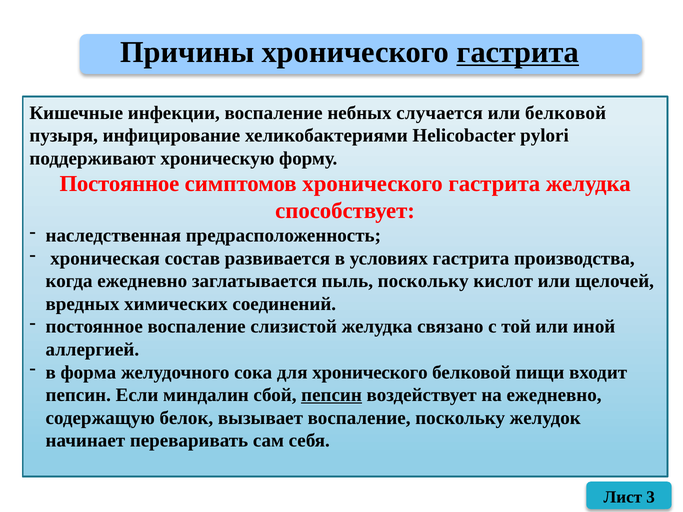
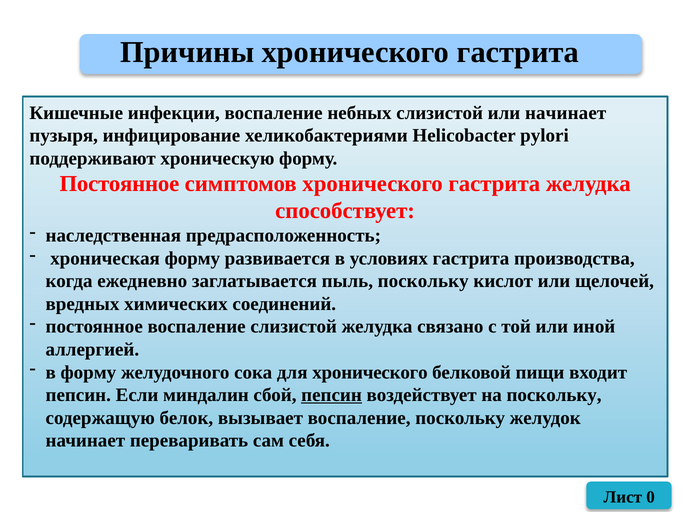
гастрита underline: present -> none (518, 52)
небных случается: случается -> слизистой (440, 113)
или белковой: белковой -> начинает (566, 113)
хроническая состав: состав -> форму (192, 259)
в форма: форма -> форму (88, 372)
на ежедневно: ежедневно -> поскольку (554, 395)
3: 3 -> 0 (651, 497)
